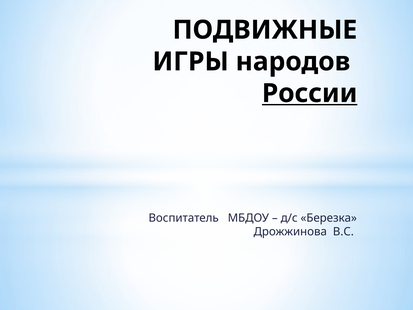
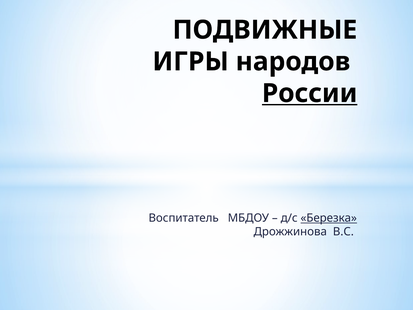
Березка underline: none -> present (329, 218)
